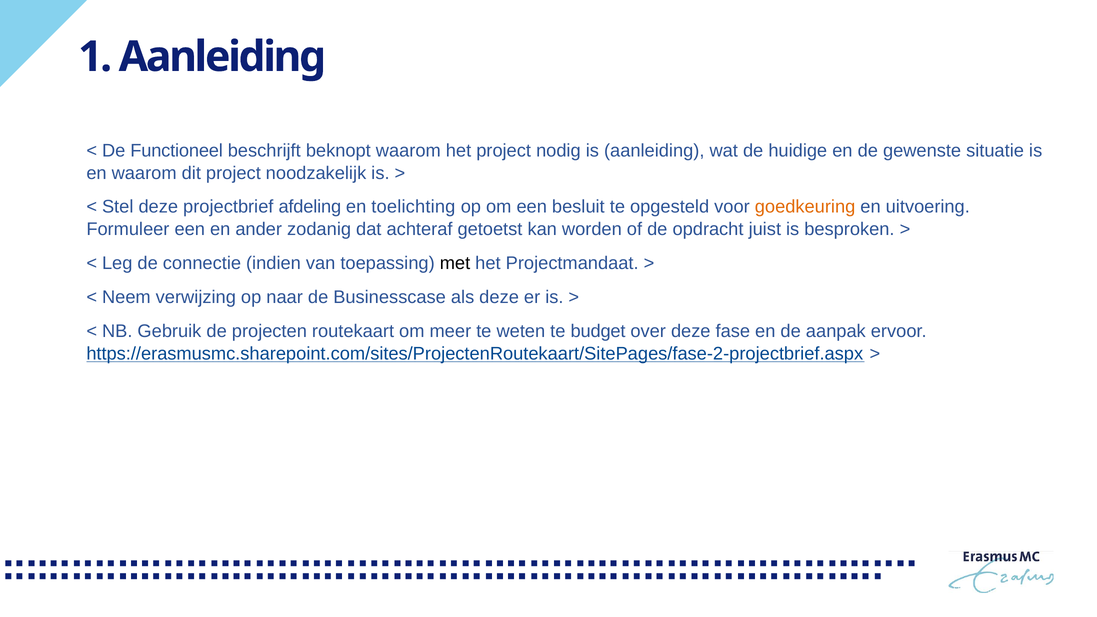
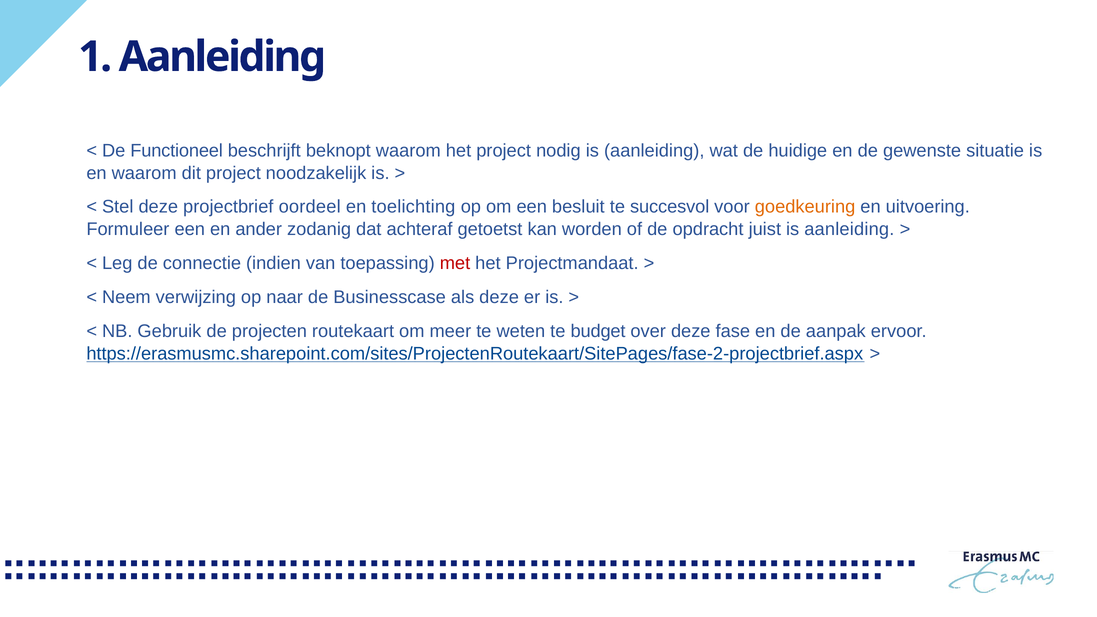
afdeling: afdeling -> oordeel (310, 207)
opgesteld: opgesteld -> succesvol (670, 207)
juist is besproken: besproken -> aanleiding (849, 229)
met colour: black -> red (455, 263)
